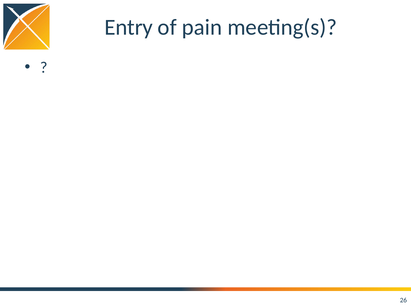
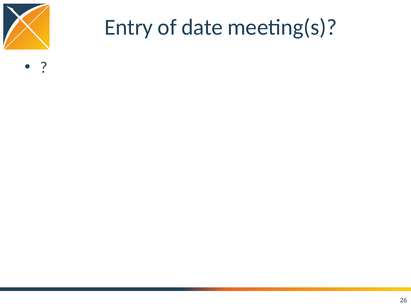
pain: pain -> date (202, 27)
